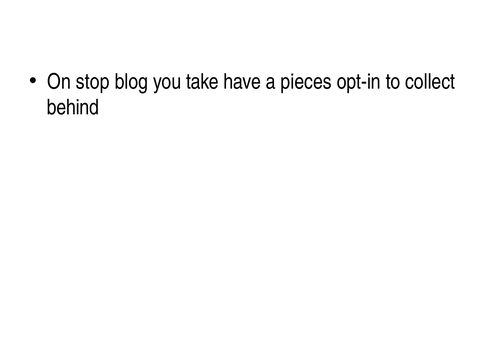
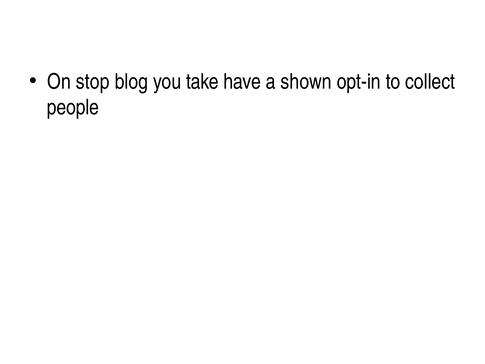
pieces: pieces -> shown (306, 82)
behind: behind -> people (73, 107)
